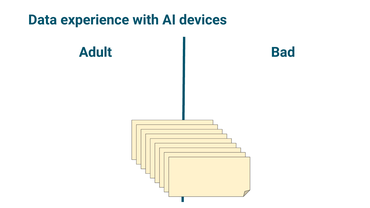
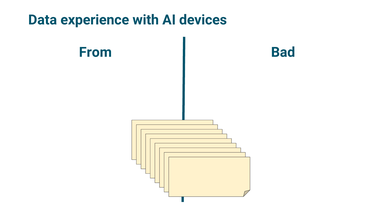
Adult: Adult -> From (95, 52)
